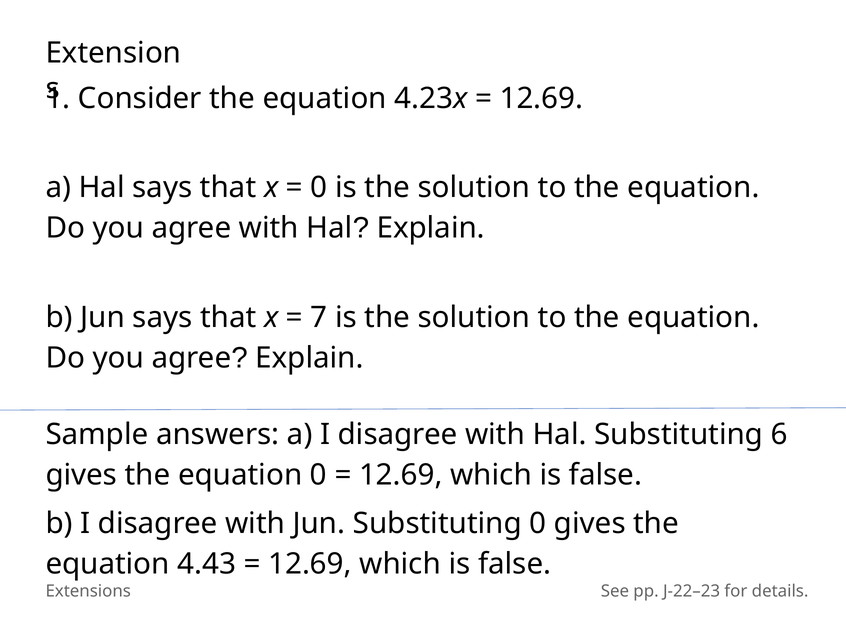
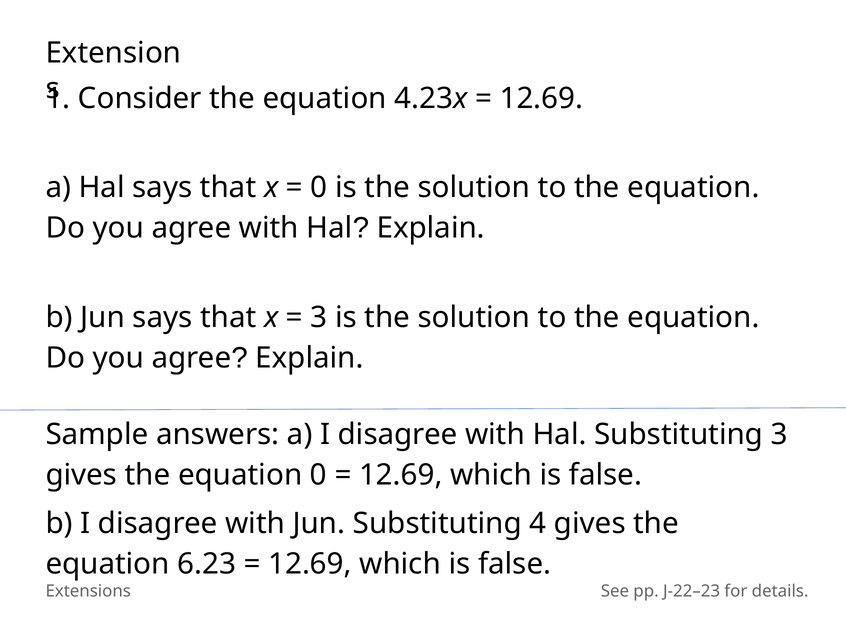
7: 7 -> 3 (319, 318)
Substituting 6: 6 -> 3 (779, 435)
Substituting 0: 0 -> 4 (538, 524)
4.43: 4.43 -> 6.23 (207, 565)
